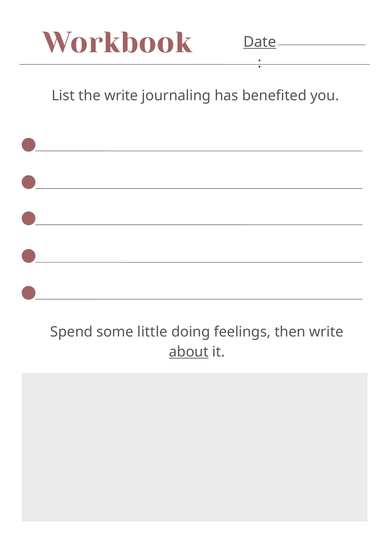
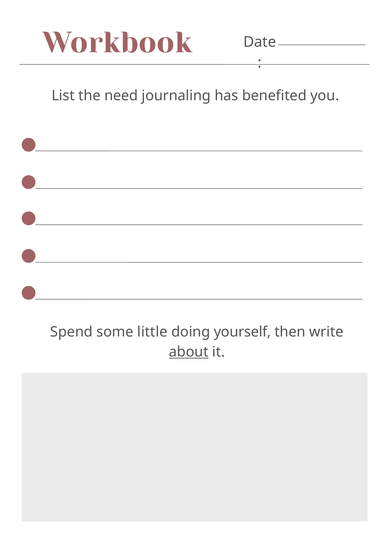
Date underline: present -> none (260, 42)
the write: write -> need (121, 96)
feelings: feelings -> yourself (242, 332)
